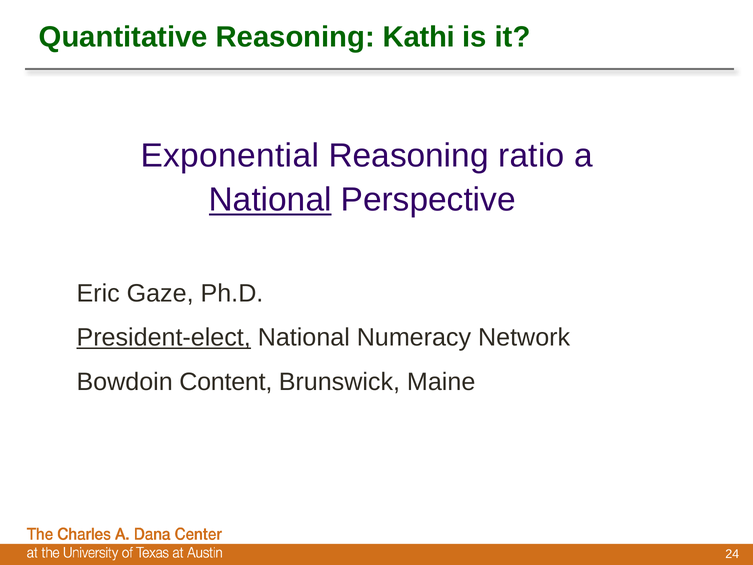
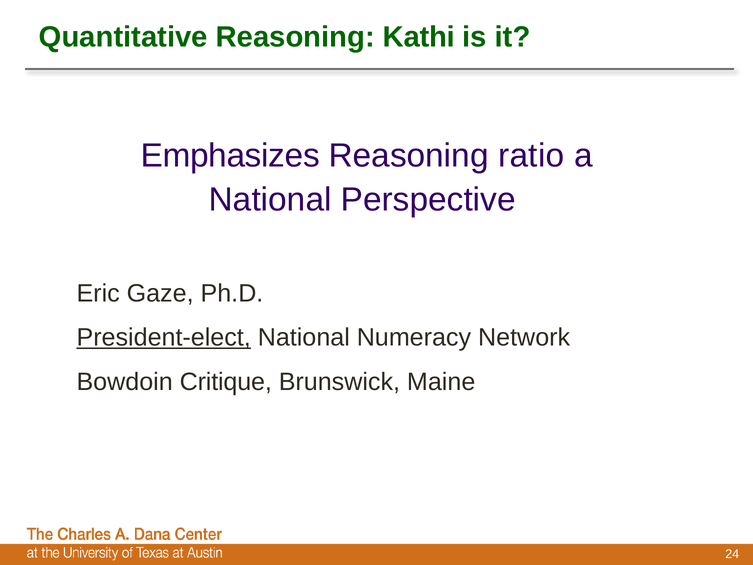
Exponential: Exponential -> Emphasizes (230, 156)
National underline: present -> none (270, 200)
Content: Content -> Critique (226, 382)
